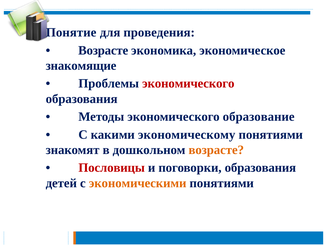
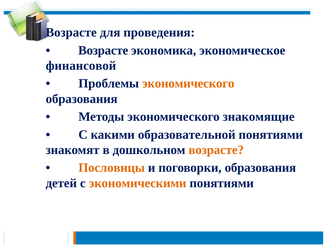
Понятие: Понятие -> Возрасте (71, 32)
знакомящие: знакомящие -> финансовой (81, 65)
экономического colour: red -> orange (188, 83)
образование: образование -> знакомящие (259, 116)
экономическому: экономическому -> образовательной (187, 134)
Пословицы colour: red -> orange (112, 167)
